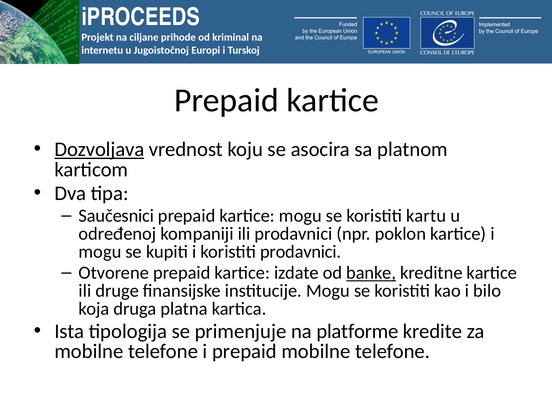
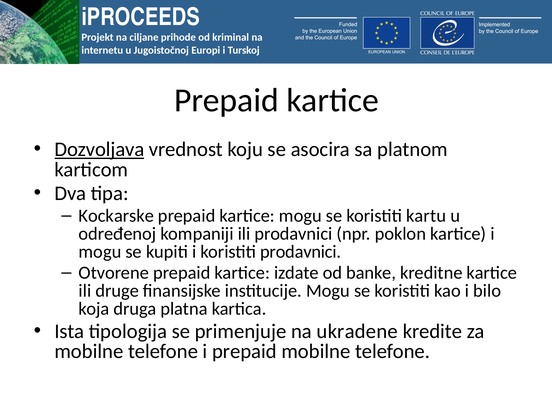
Saučesnici: Saučesnici -> Kockarske (116, 216)
banke underline: present -> none (371, 273)
platforme: platforme -> ukradene (357, 331)
